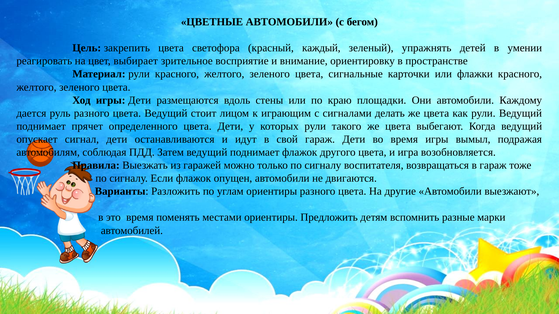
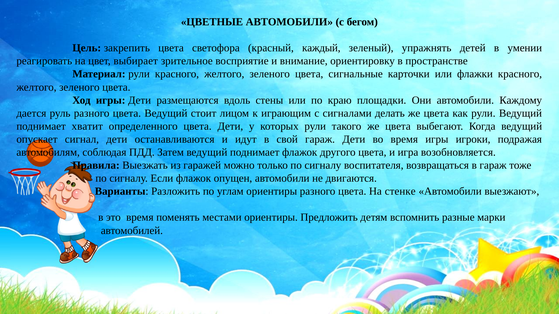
прячет: прячет -> хватит (87, 126)
вымыл: вымыл -> игроки (473, 139)
другие: другие -> стенке (400, 192)
